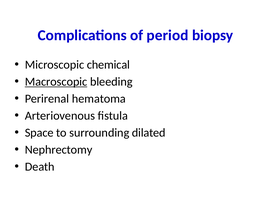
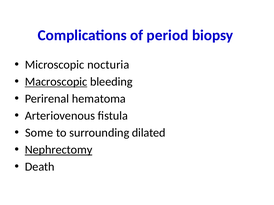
chemical: chemical -> nocturia (108, 65)
Space: Space -> Some (39, 133)
Nephrectomy underline: none -> present (59, 150)
